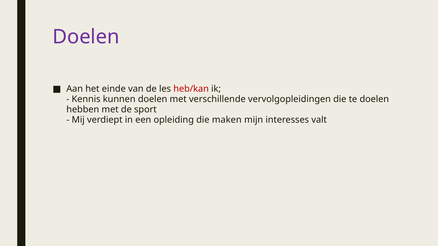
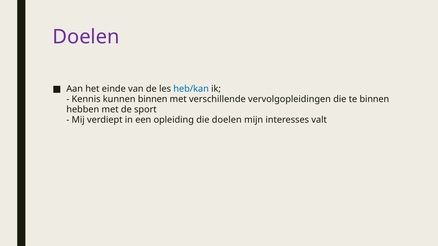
heb/kan colour: red -> blue (191, 89)
kunnen doelen: doelen -> binnen (153, 99)
te doelen: doelen -> binnen (374, 99)
die maken: maken -> doelen (227, 120)
